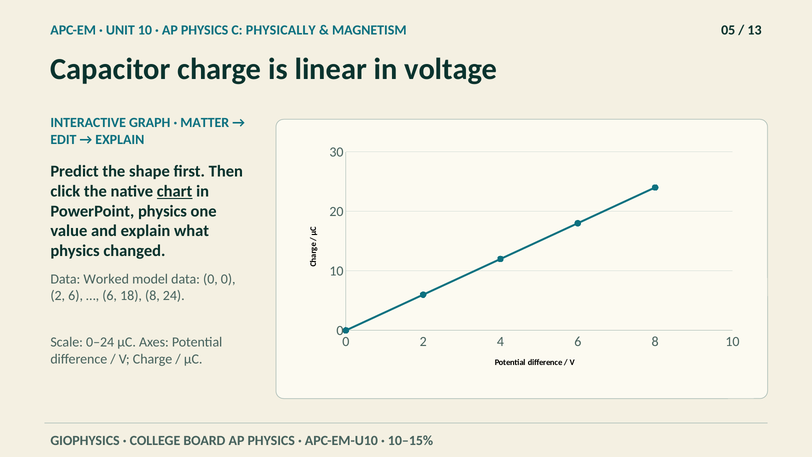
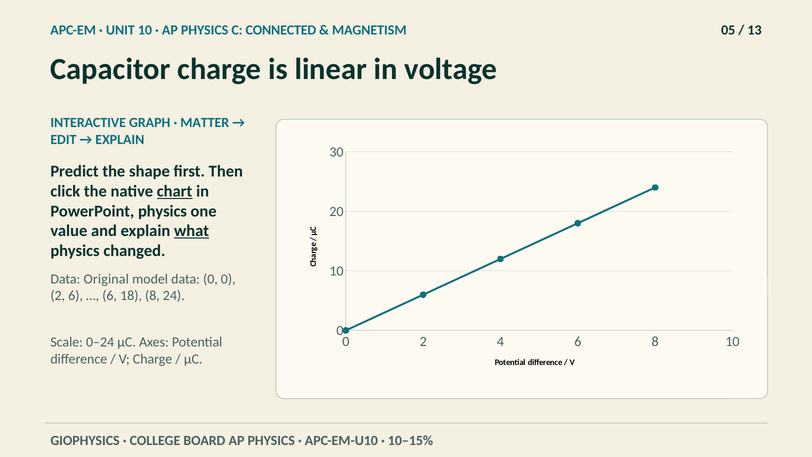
PHYSICALLY: PHYSICALLY -> CONNECTED (281, 30)
what underline: none -> present (191, 231)
Worked: Worked -> Original (106, 279)
